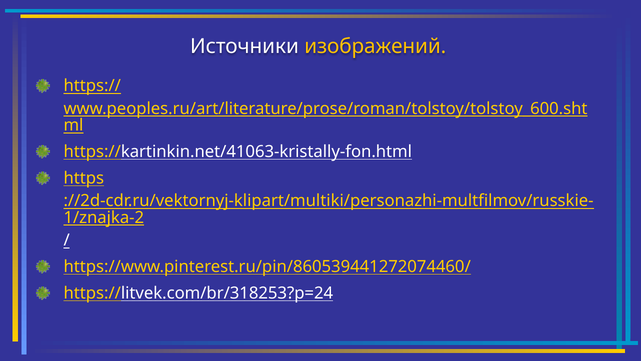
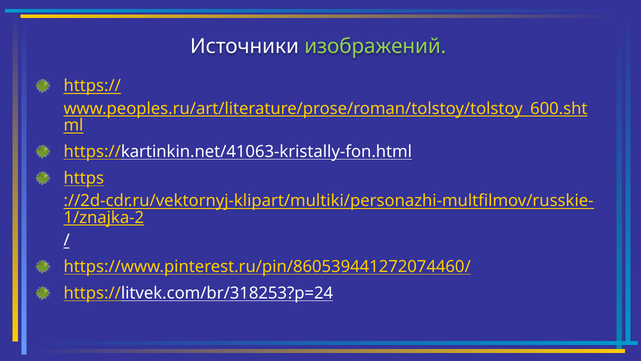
изображений colour: yellow -> light green (375, 47)
